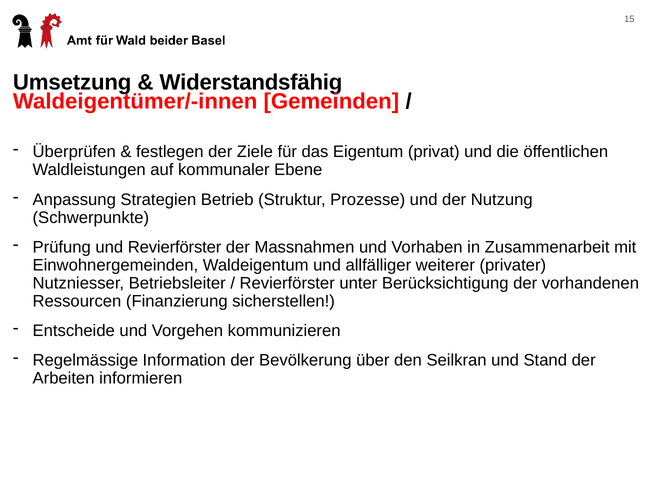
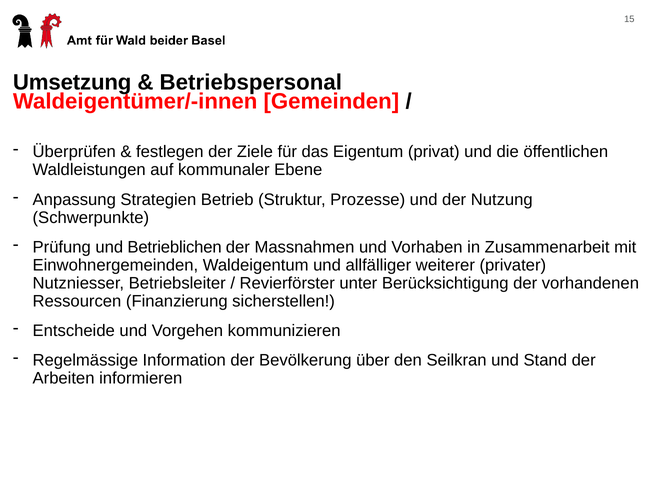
Widerstandsfähig: Widerstandsfähig -> Betriebspersonal (251, 82)
und Revierförster: Revierförster -> Betrieblichen (175, 247)
